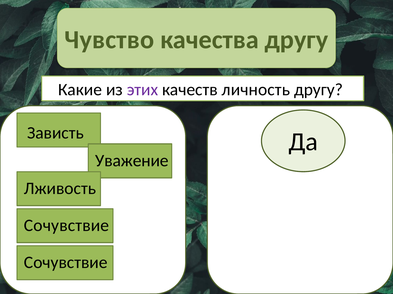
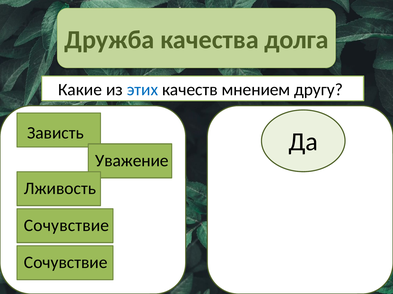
Чувство: Чувство -> Дружба (109, 40)
качества другу: другу -> долга (297, 40)
этих colour: purple -> blue (143, 90)
личность: личность -> мнением (256, 90)
